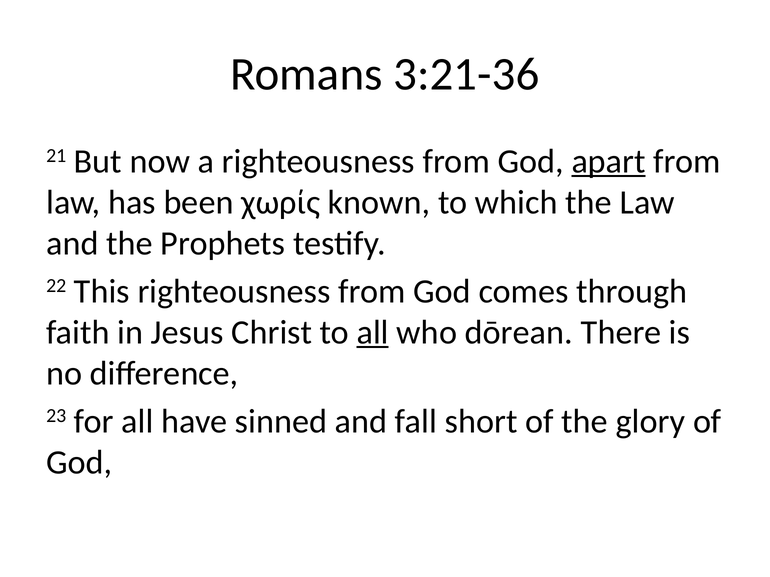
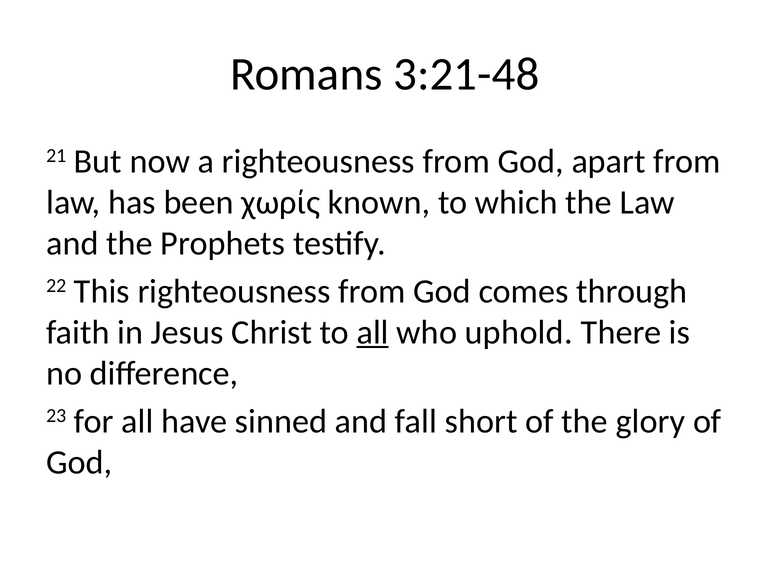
3:21-36: 3:21-36 -> 3:21-48 (466, 75)
apart underline: present -> none (609, 162)
dōrean: dōrean -> uphold (519, 333)
